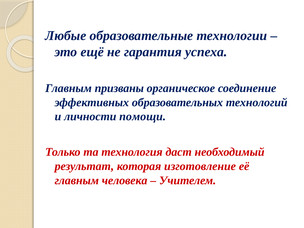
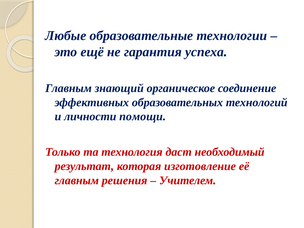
призваны: призваны -> знающий (119, 88)
человека: человека -> решения (125, 180)
